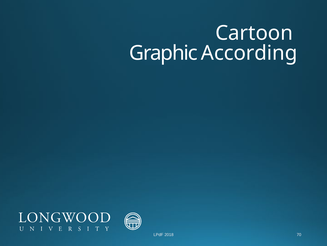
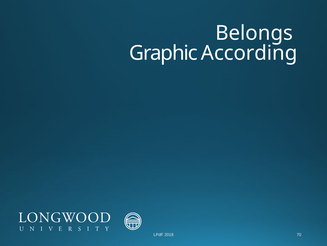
Cartoon: Cartoon -> Belongs (254, 33)
